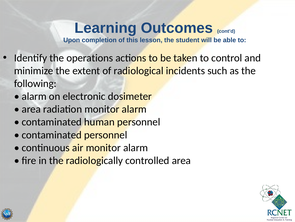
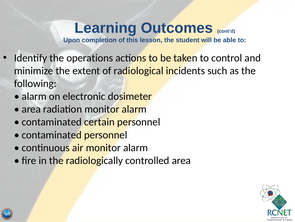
human: human -> certain (99, 122)
